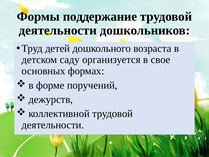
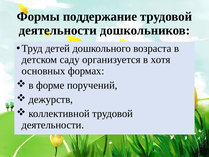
свое: свое -> хотя (161, 60)
